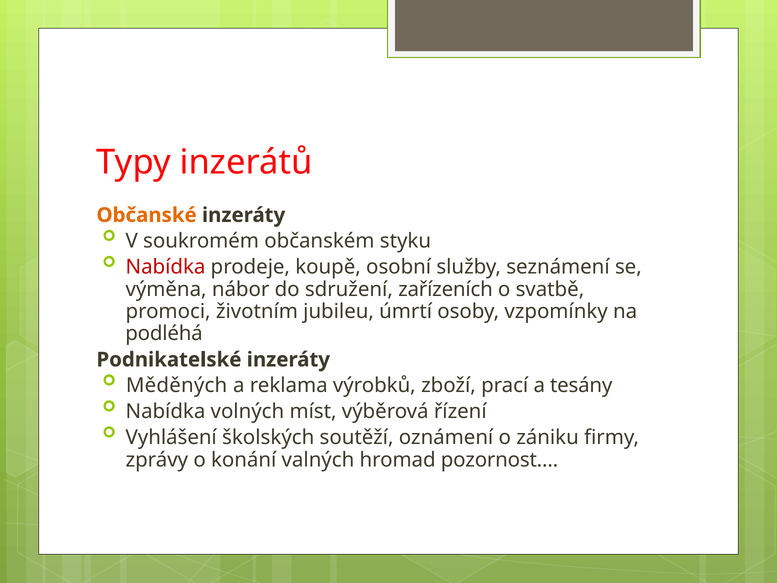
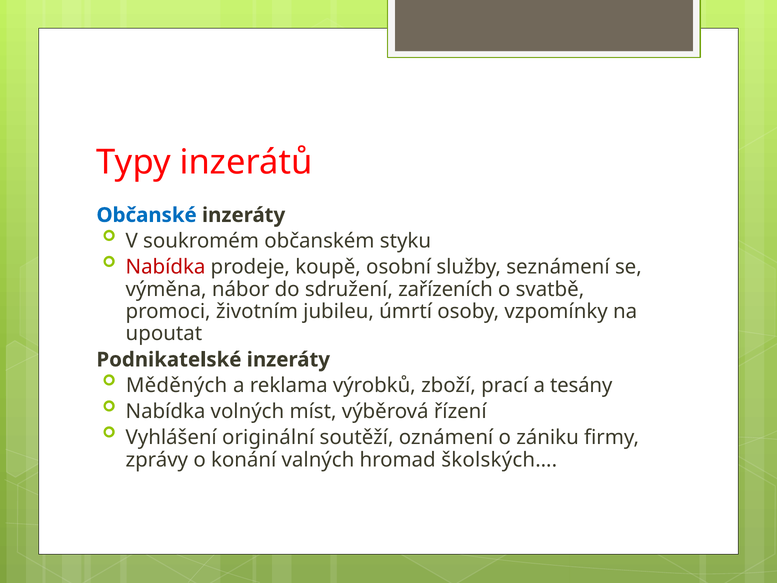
Občanské colour: orange -> blue (147, 215)
podléhá: podléhá -> upoutat (164, 334)
školských: školských -> originální (268, 438)
pozornost…: pozornost… -> školských… (499, 460)
